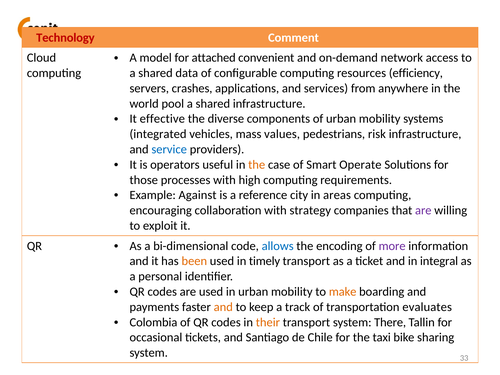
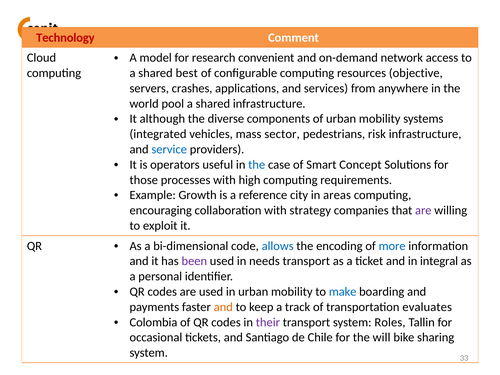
attached: attached -> research (214, 58)
data: data -> best (187, 73)
efficiency: efficiency -> objective (416, 73)
effective: effective -> although (162, 119)
values: values -> sector (282, 134)
the colour: orange -> blue (257, 165)
Operate: Operate -> Concept (360, 165)
Against: Against -> Growth (198, 195)
more colour: purple -> blue (392, 246)
been colour: orange -> purple (194, 261)
timely: timely -> needs (264, 261)
make colour: orange -> blue (343, 292)
their colour: orange -> purple (268, 322)
There: There -> Roles (390, 322)
taxi: taxi -> will (382, 337)
